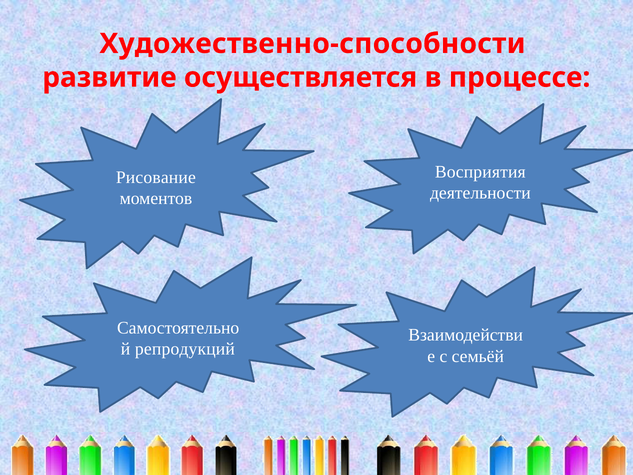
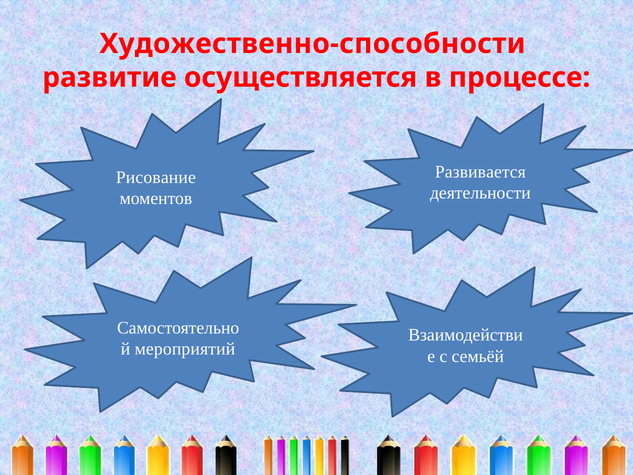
Восприятия: Восприятия -> Развивается (480, 172)
репродукций: репродукций -> мероприятий (185, 349)
